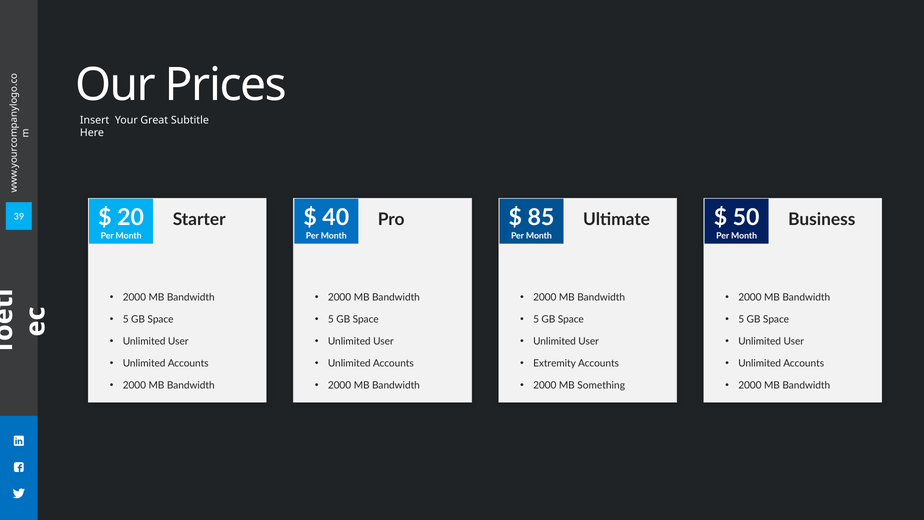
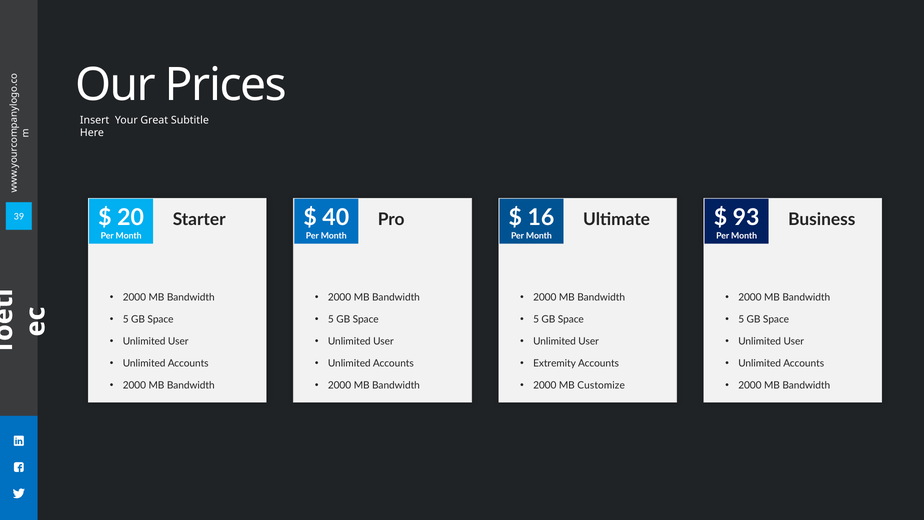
85: 85 -> 16 (541, 217)
50: 50 -> 93 (746, 217)
Something: Something -> Customize (601, 385)
